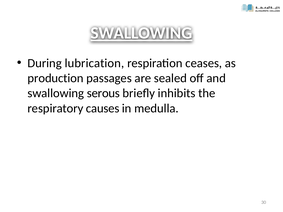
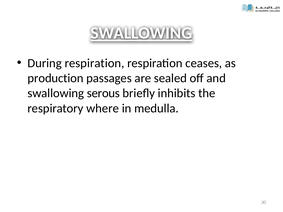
During lubrication: lubrication -> respiration (94, 63)
causes: causes -> where (103, 108)
